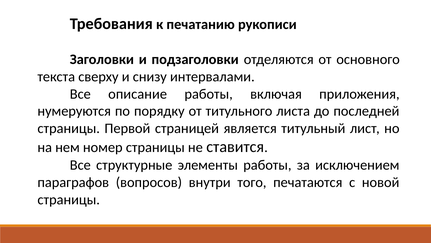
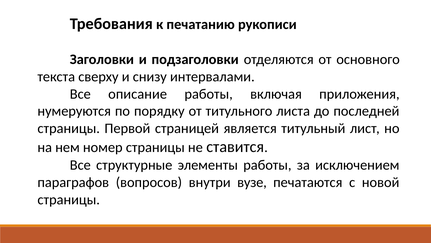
того: того -> вузе (252, 182)
